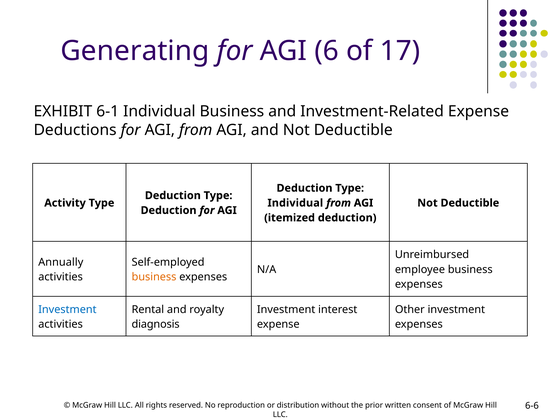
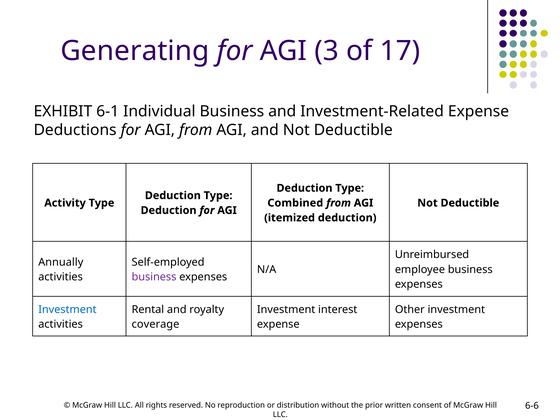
6: 6 -> 3 (327, 51)
Individual: Individual -> Combined (295, 203)
business colour: orange -> purple (154, 277)
diagnosis: diagnosis -> coverage (156, 324)
